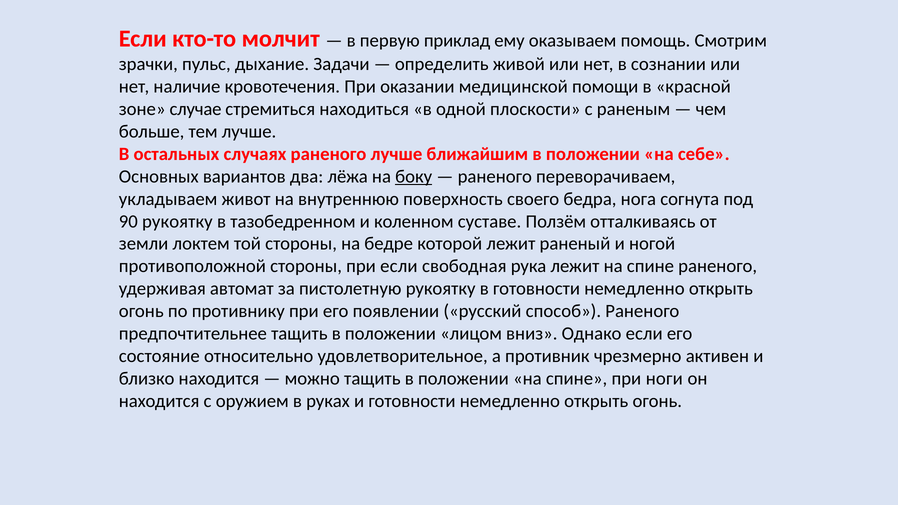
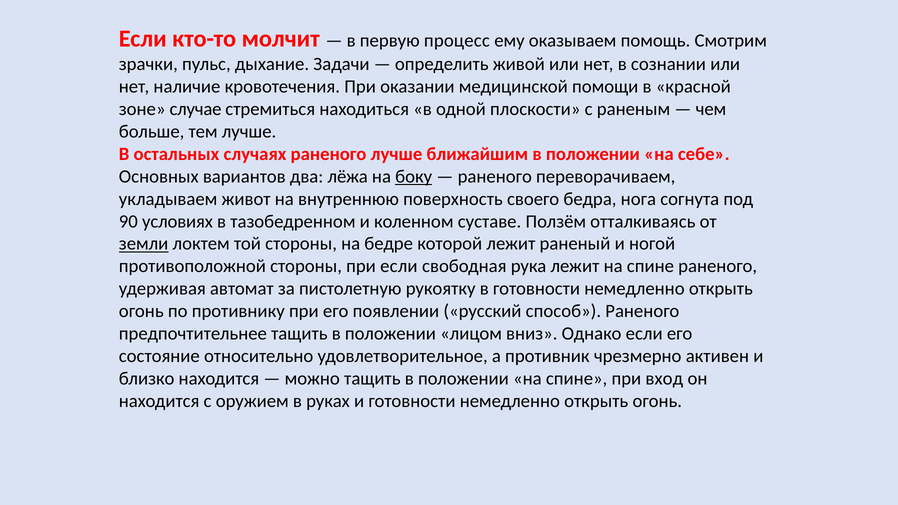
приклад: приклад -> процесс (457, 41)
90 рукоятку: рукоятку -> условиях (178, 221)
земли underline: none -> present (144, 244)
ноги: ноги -> вход (664, 379)
